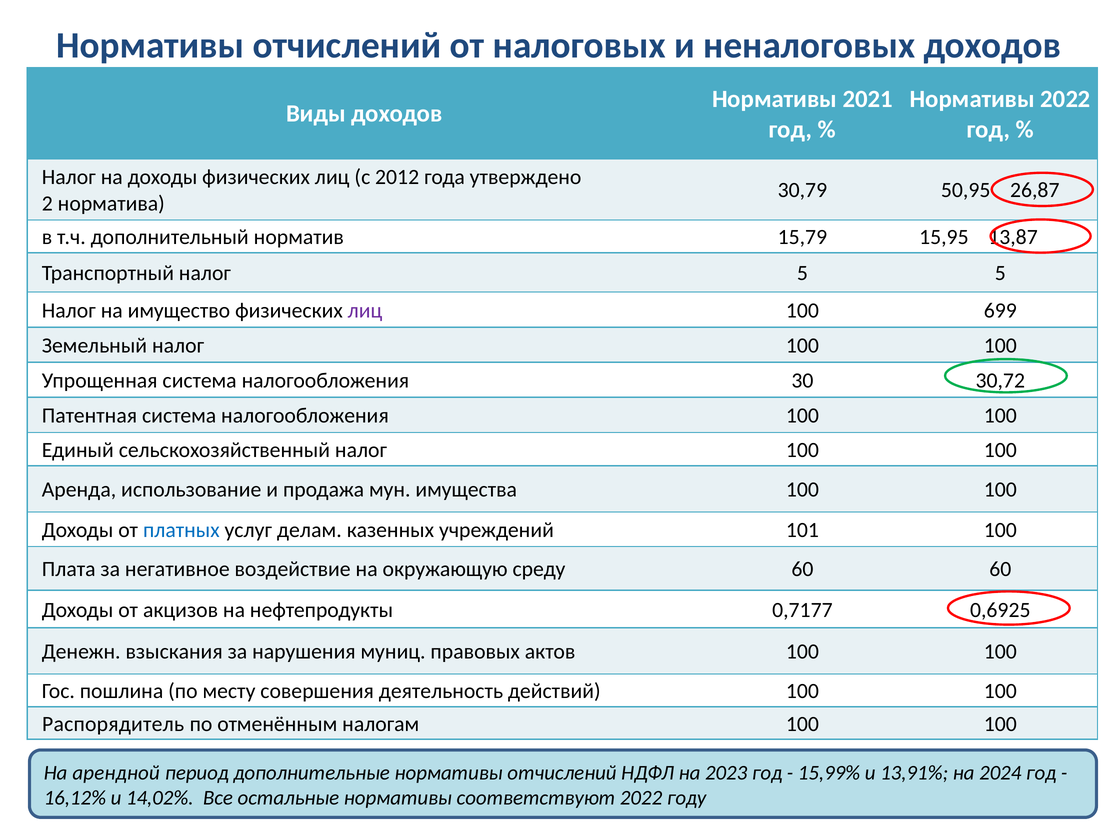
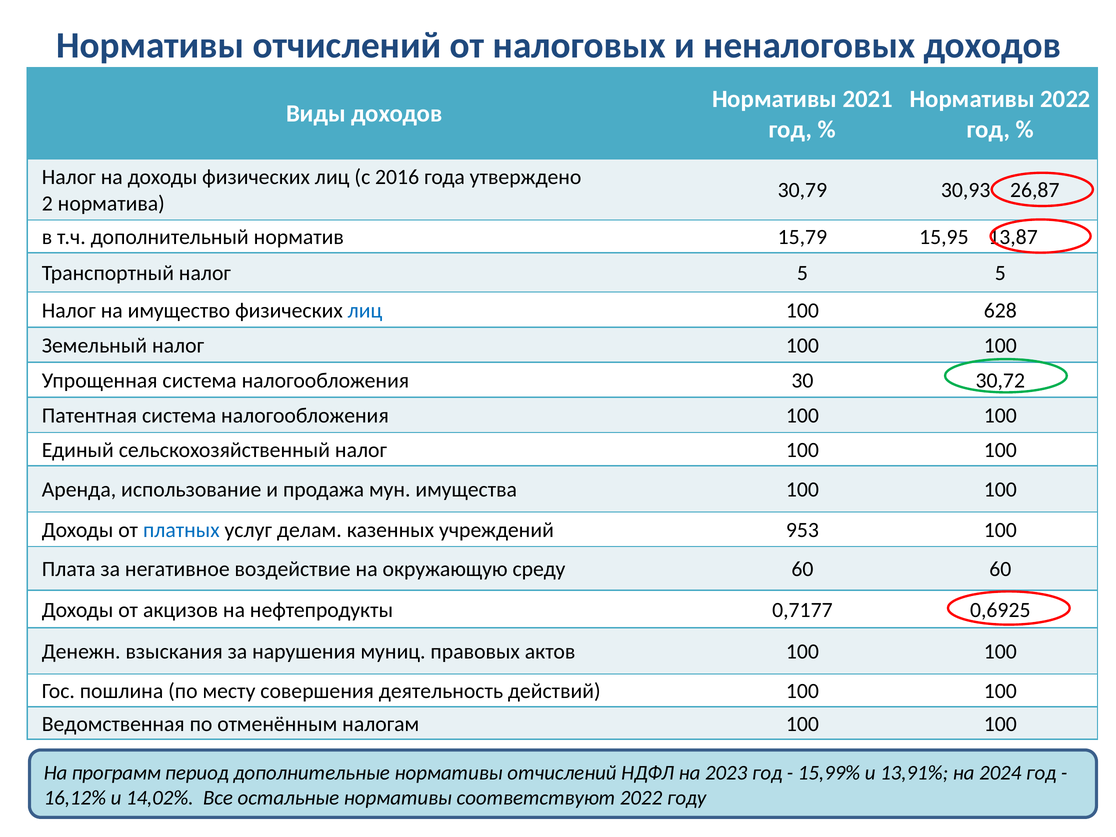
2012: 2012 -> 2016 (397, 177)
50,95: 50,95 -> 30,93 (966, 190)
лиц colour: purple -> blue (365, 310)
699: 699 -> 628 (1000, 310)
101: 101 -> 953 (802, 530)
Распорядитель: Распорядитель -> Ведомственная (113, 724)
арендной: арендной -> программ (116, 773)
